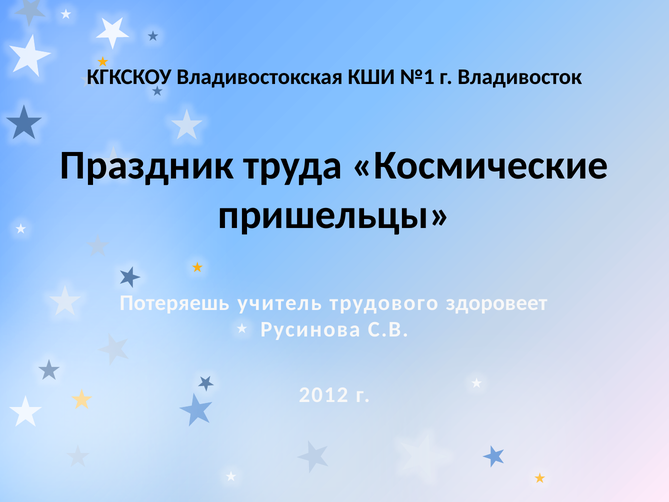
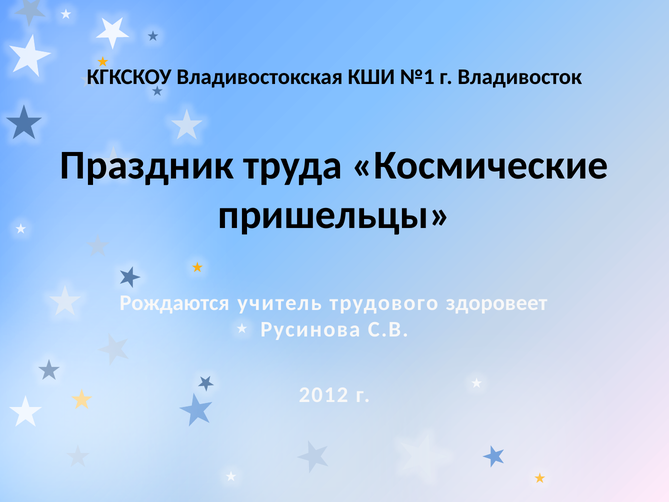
Потеряешь: Потеряешь -> Рождаются (175, 303)
